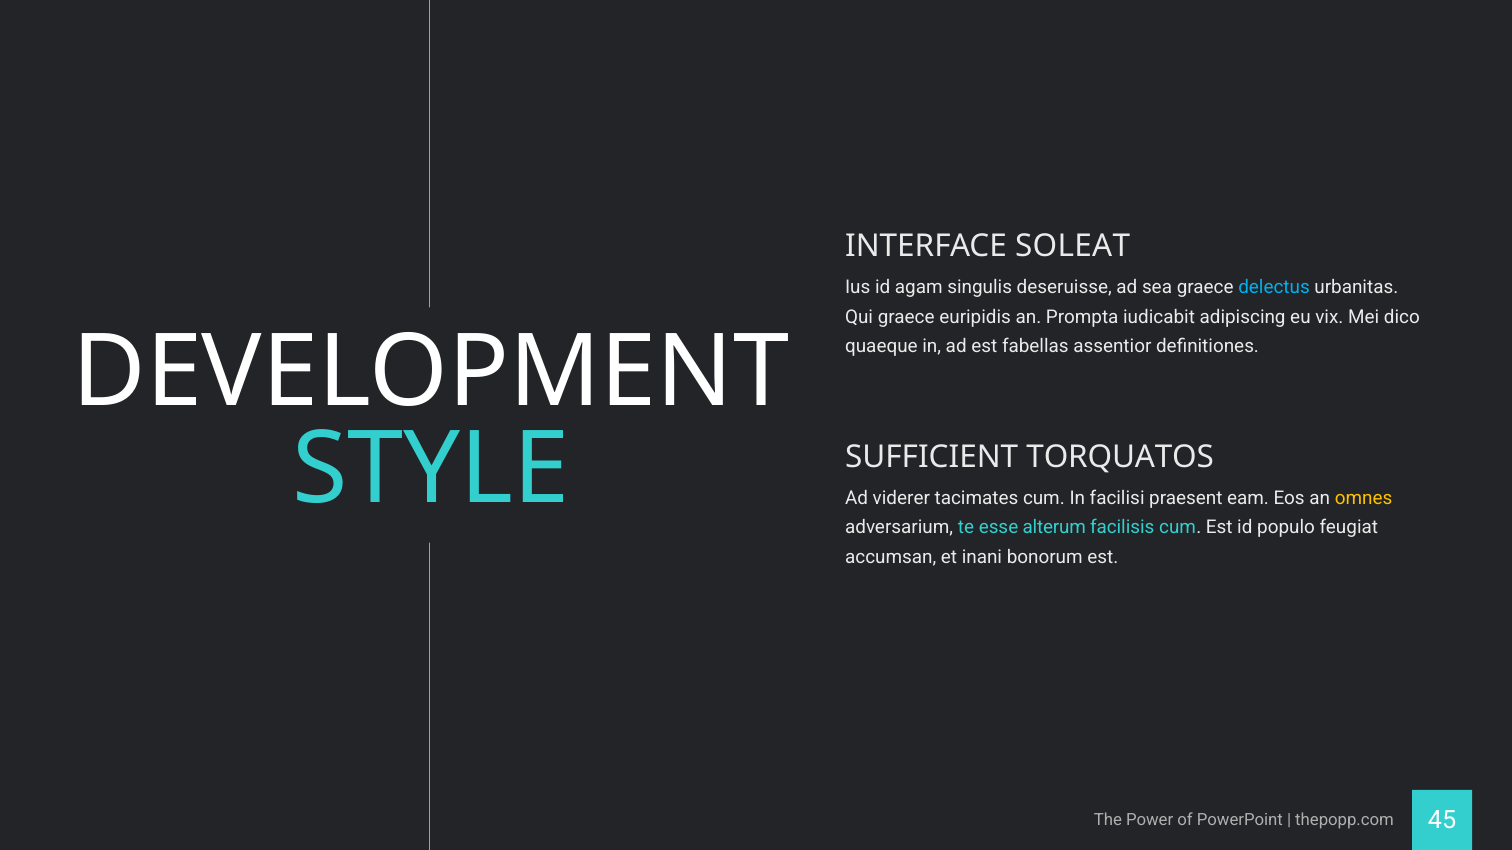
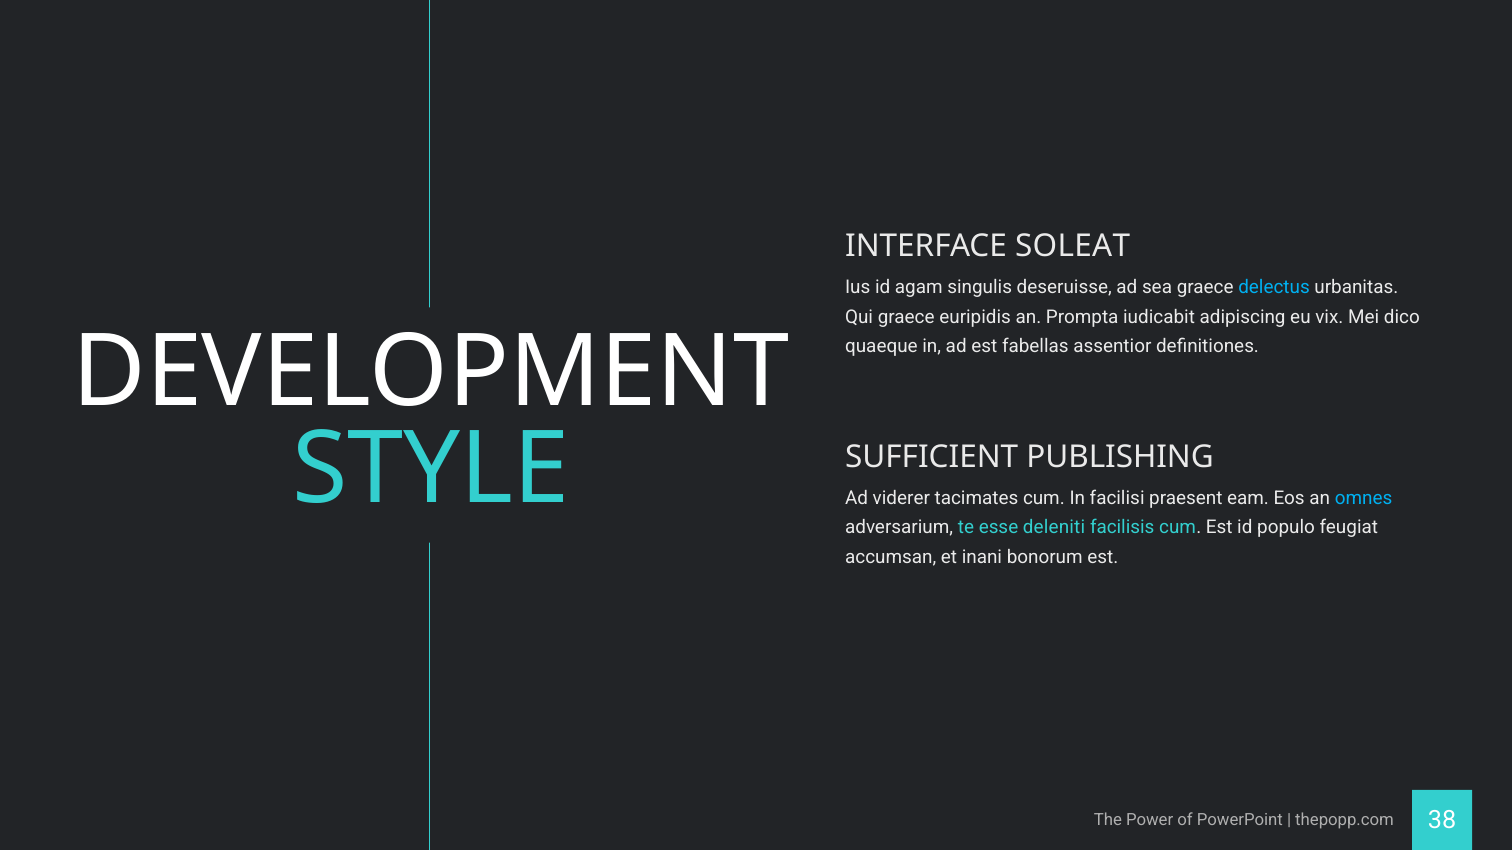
TORQUATOS: TORQUATOS -> PUBLISHING (1120, 457)
omnes colour: yellow -> light blue (1364, 498)
alterum: alterum -> deleniti (1054, 528)
45: 45 -> 38 (1442, 821)
